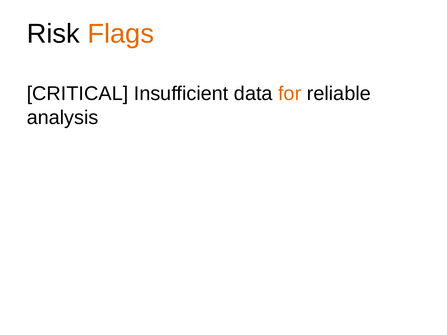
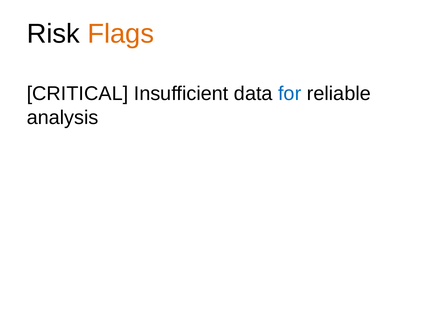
for colour: orange -> blue (290, 94)
